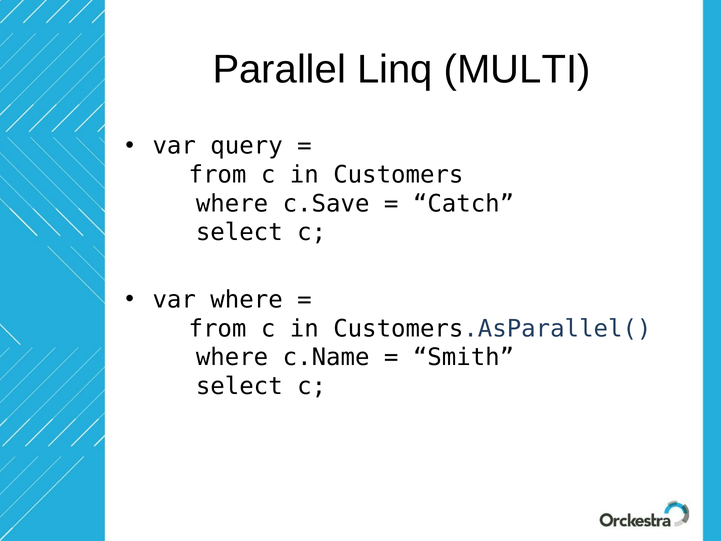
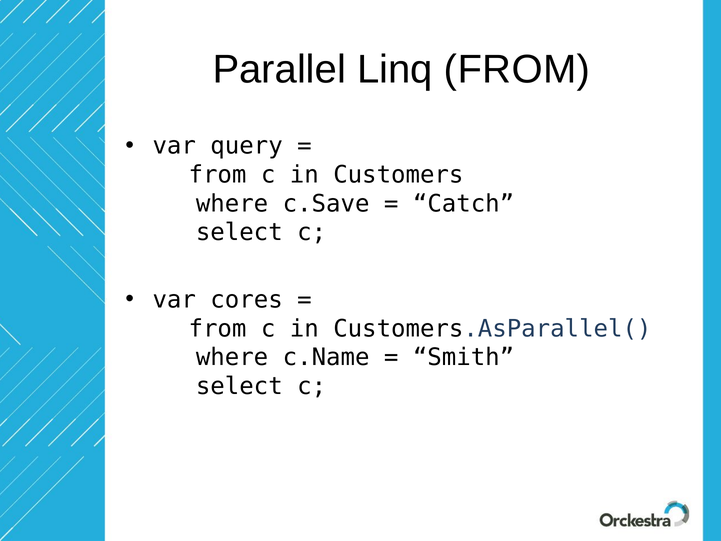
Linq MULTI: MULTI -> FROM (517, 69)
var where: where -> cores (247, 300)
